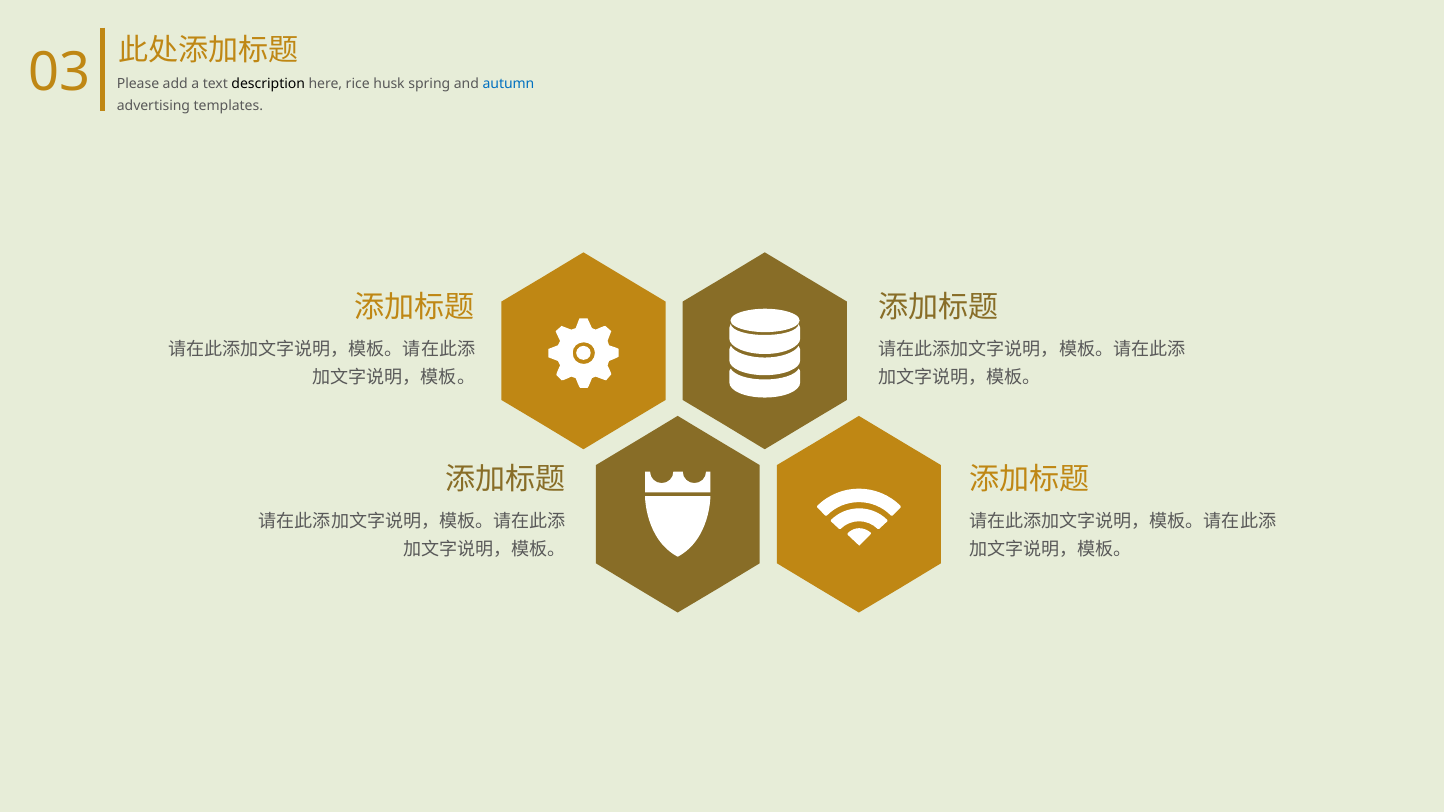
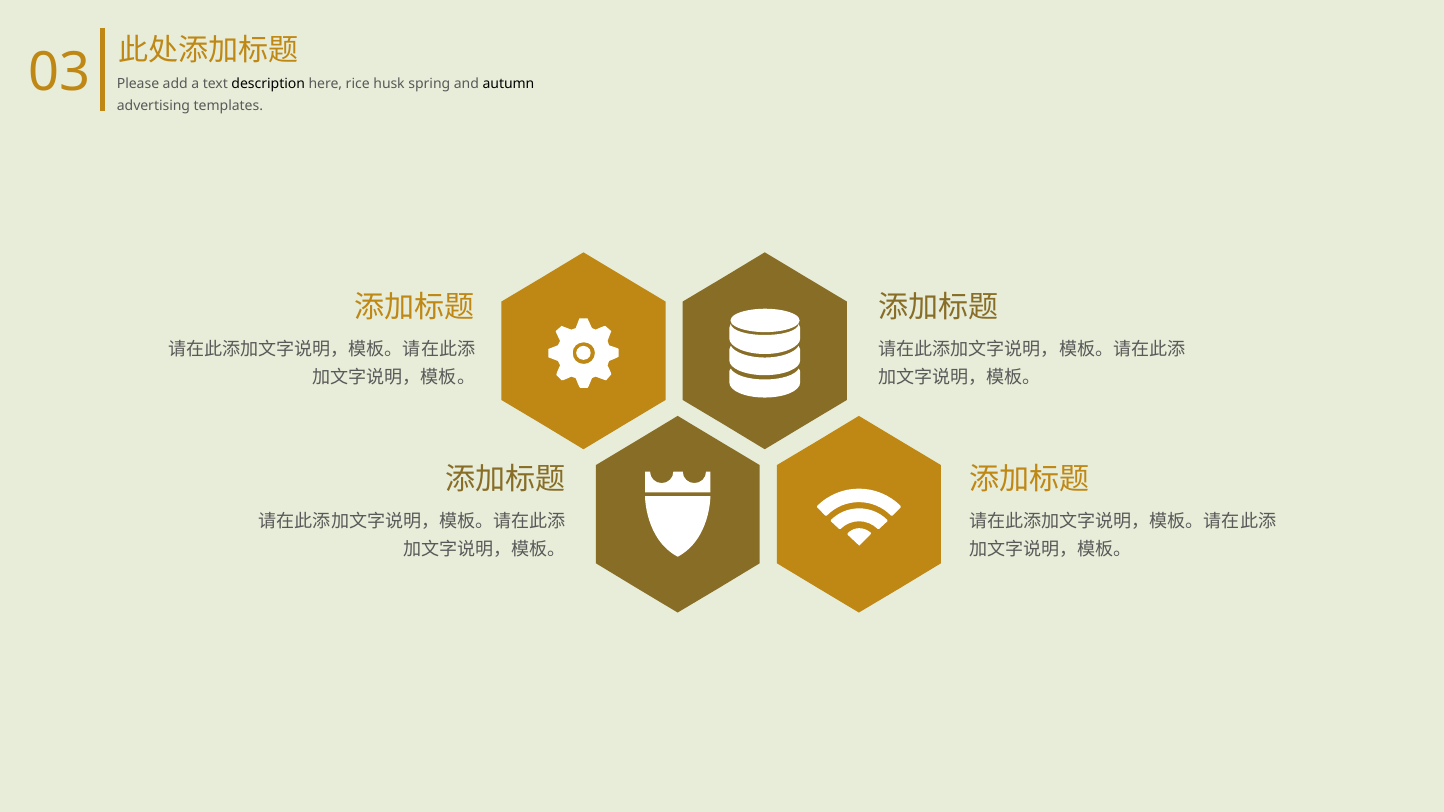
autumn colour: blue -> black (508, 84)
